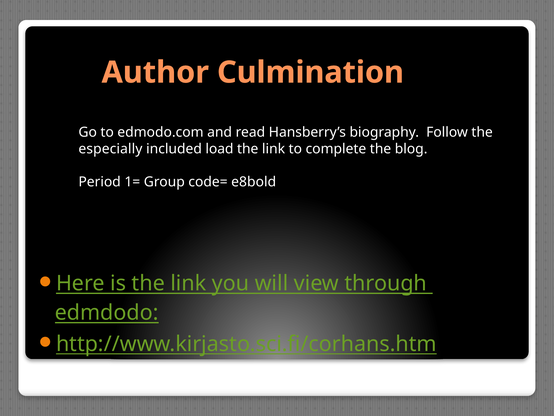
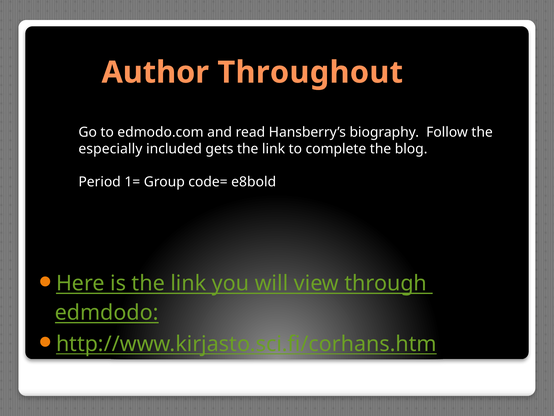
Culmination: Culmination -> Throughout (310, 72)
load: load -> gets (219, 149)
